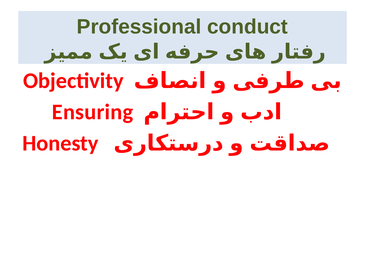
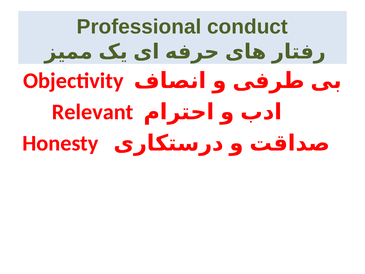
Ensuring: Ensuring -> Relevant (93, 112)
